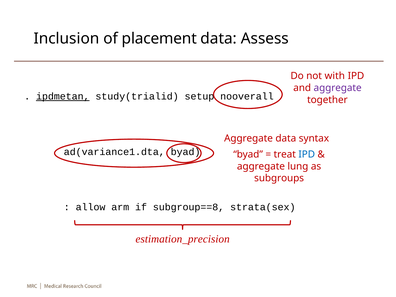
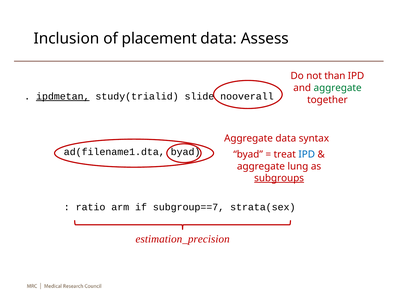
with: with -> than (335, 76)
aggregate colour: purple -> green (338, 88)
setup: setup -> slide (199, 96)
ad(variance1.dta: ad(variance1.dta -> ad(filename1.dta (114, 152)
subgroups underline: none -> present (279, 178)
allow: allow -> ratio (91, 207)
subgroup==8: subgroup==8 -> subgroup==7 (189, 207)
